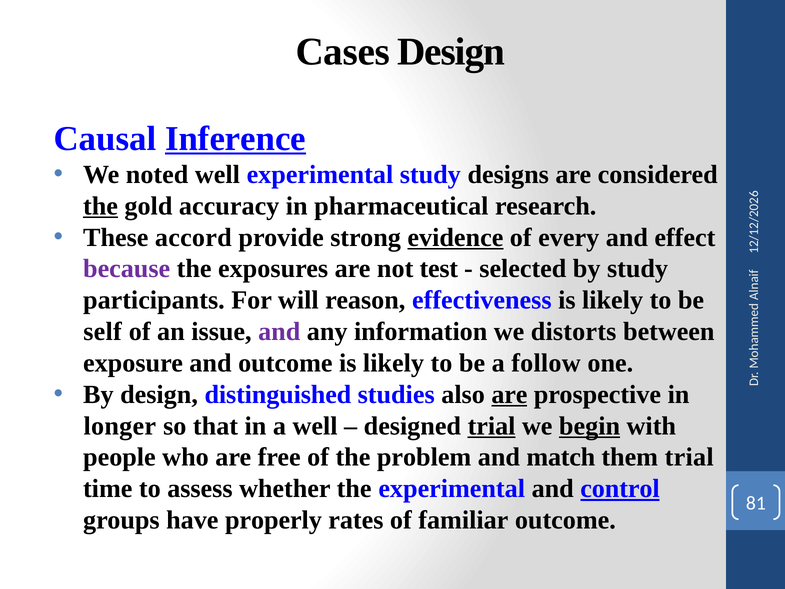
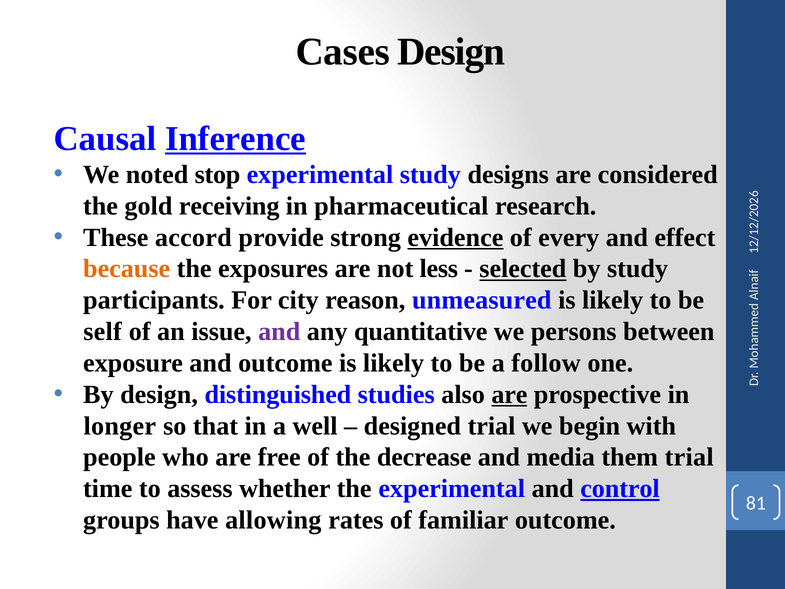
noted well: well -> stop (218, 175)
the underline: present -> none (101, 206)
accuracy: accuracy -> receiving (229, 206)
because colour: purple -> orange (127, 269)
test: test -> less (439, 269)
selected underline: none -> present (523, 269)
will: will -> city (298, 300)
effectiveness: effectiveness -> unmeasured (482, 300)
information: information -> quantitative (421, 332)
distorts: distorts -> persons (574, 332)
trial underline: present -> none (492, 426)
begin underline: present -> none (590, 426)
problem: problem -> decrease (424, 457)
match: match -> media (561, 457)
properly: properly -> allowing (273, 520)
